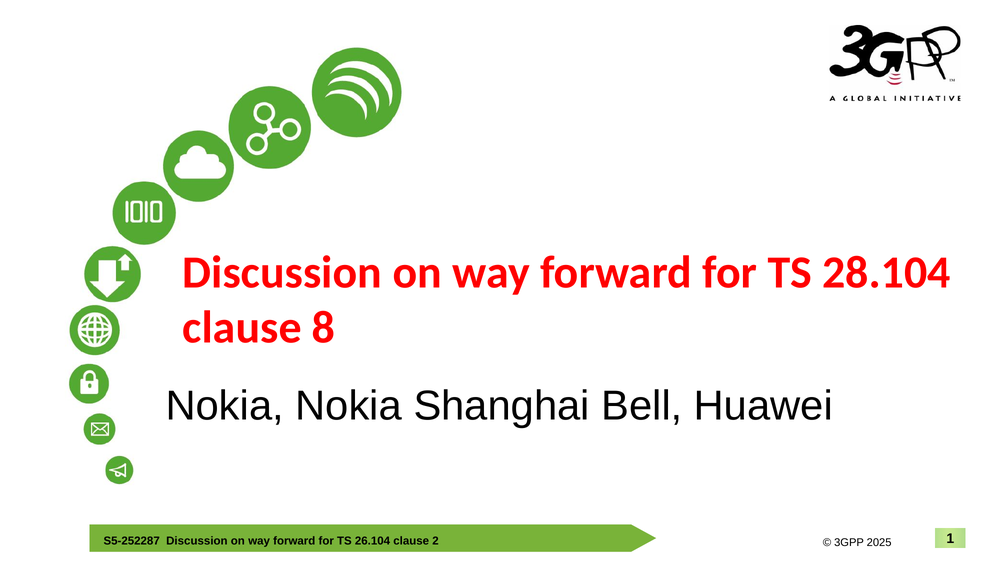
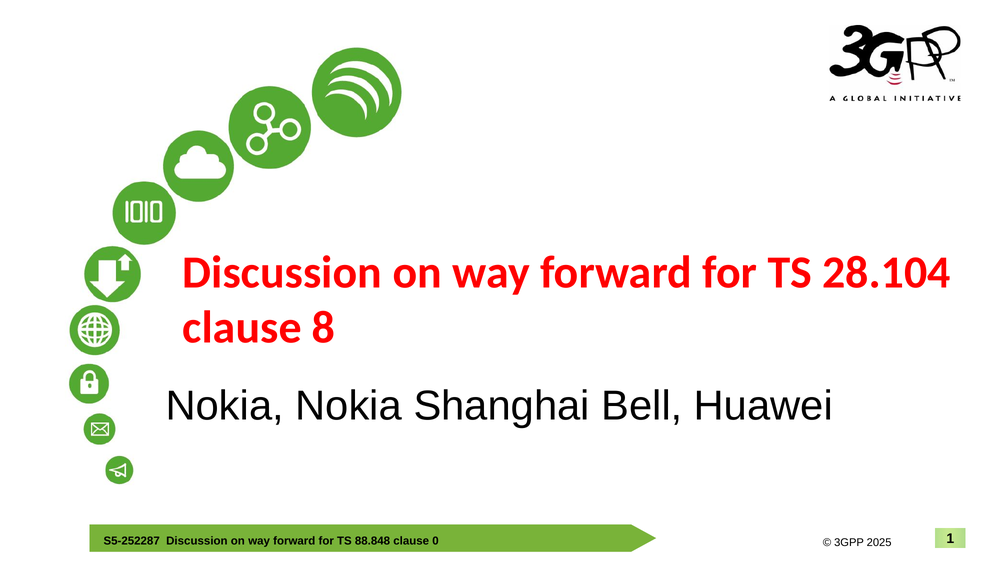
26.104: 26.104 -> 88.848 (373, 540)
2: 2 -> 0 (436, 540)
